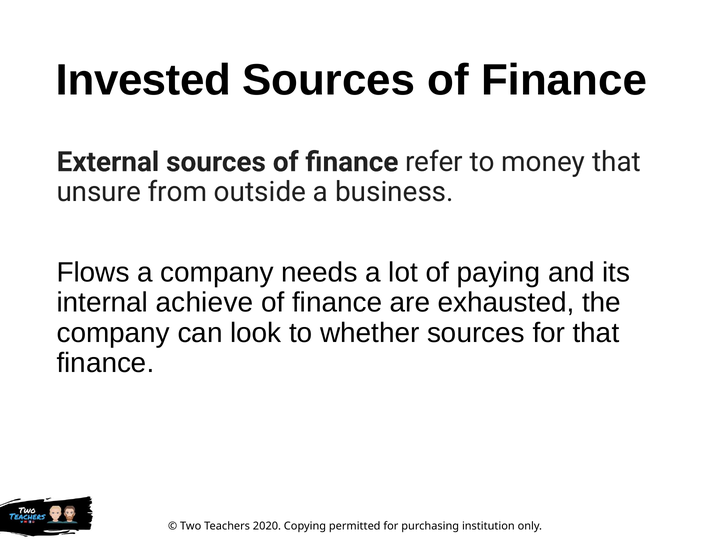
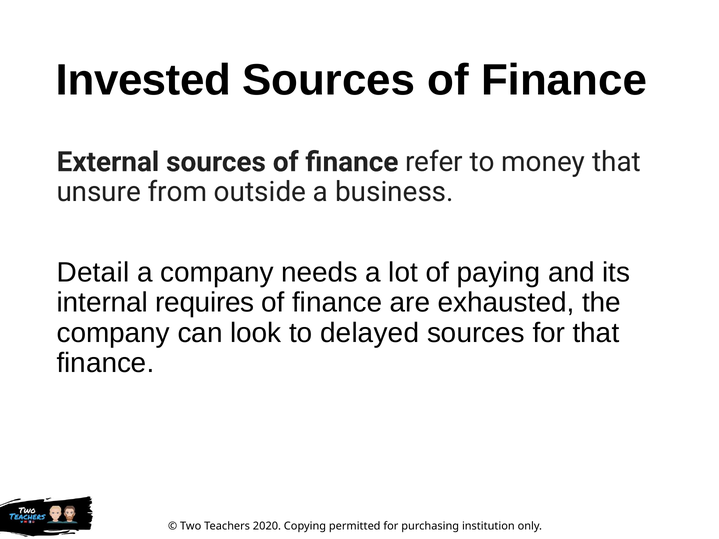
Flows: Flows -> Detail (93, 273)
achieve: achieve -> requires (205, 303)
whether: whether -> delayed (370, 333)
